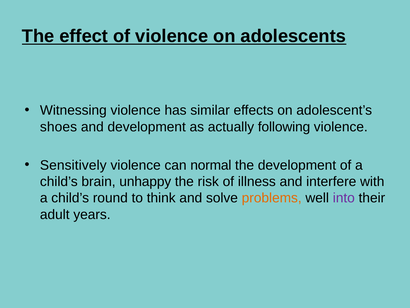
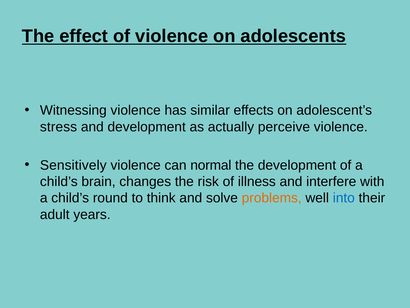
shoes: shoes -> stress (59, 127)
following: following -> perceive (284, 127)
unhappy: unhappy -> changes (145, 181)
into colour: purple -> blue (344, 198)
